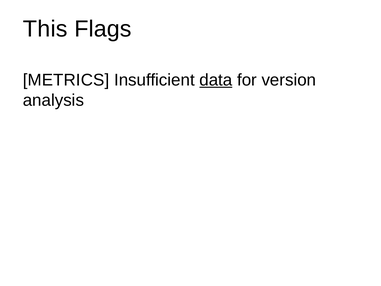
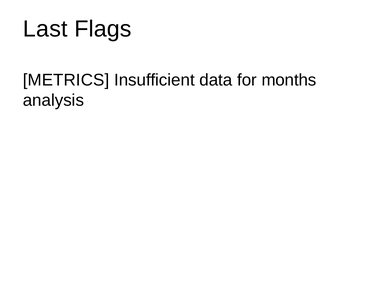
This: This -> Last (45, 29)
data underline: present -> none (216, 80)
version: version -> months (289, 80)
